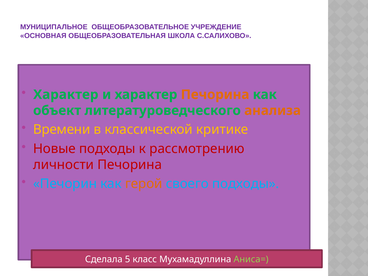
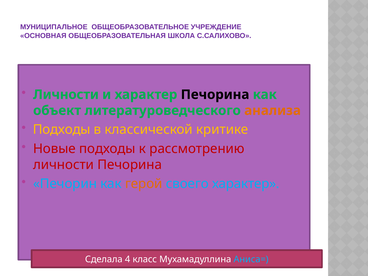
Характер: Характер -> Личности (66, 95)
Печорина colour: orange -> black (215, 95)
Времени: Времени -> Подходы (62, 130)
своего подходы: подходы -> характер (246, 184)
5: 5 -> 4 (128, 259)
Аниса= colour: light green -> light blue (251, 259)
